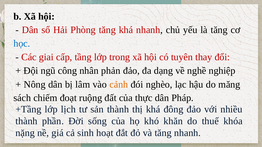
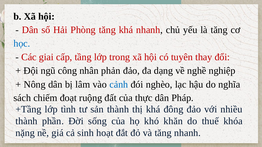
cảnh colour: orange -> blue (119, 85)
măng: măng -> nghĩa (229, 85)
lịch: lịch -> tình (68, 110)
